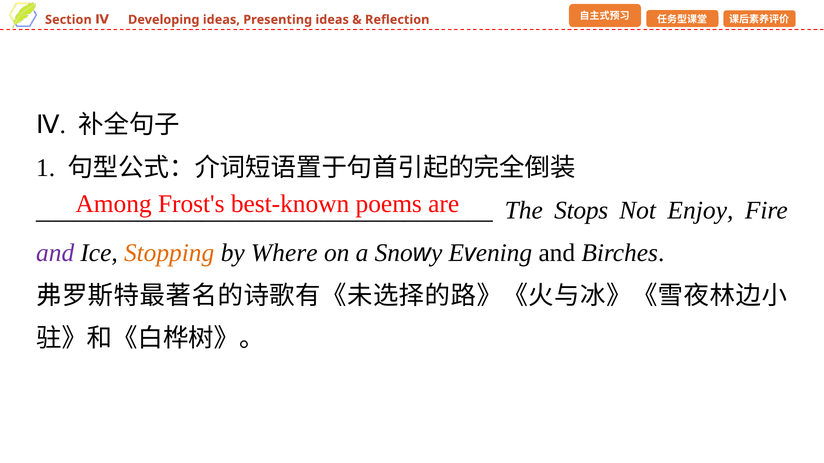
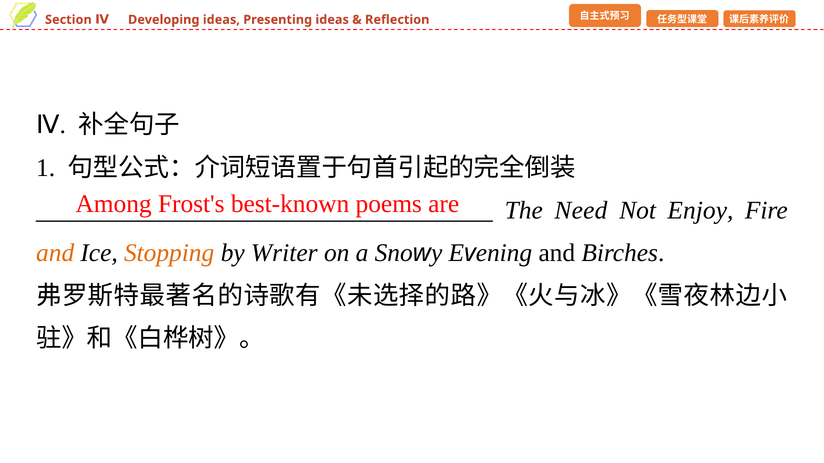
Stops: Stops -> Need (581, 211)
and colour: purple -> orange (55, 253)
Where: Where -> Writer (284, 253)
